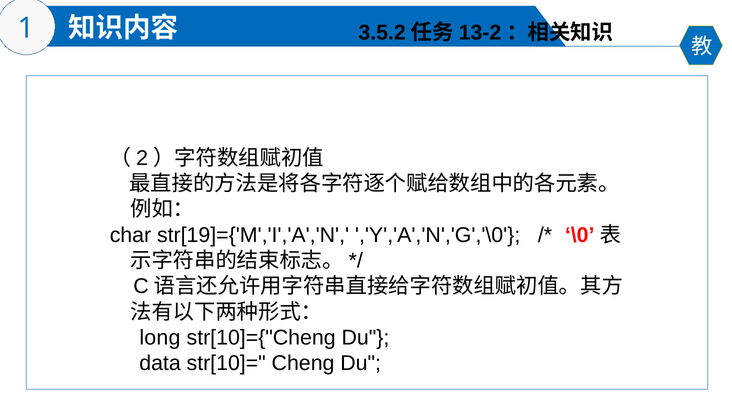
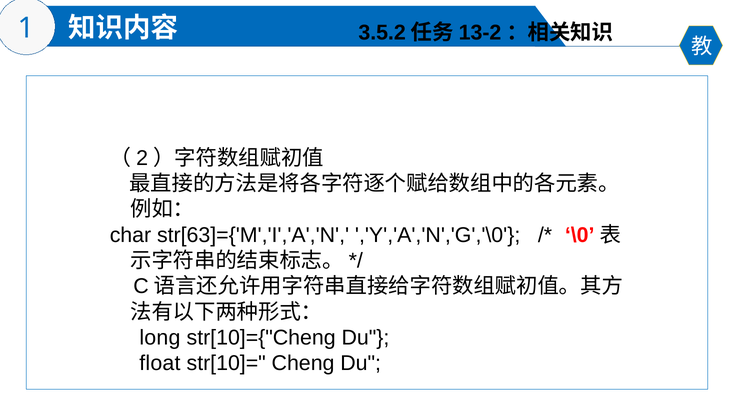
str[19]={'M','I','A','N: str[19]={'M','I','A','N -> str[63]={'M','I','A','N (253, 235)
data: data -> float (160, 363)
